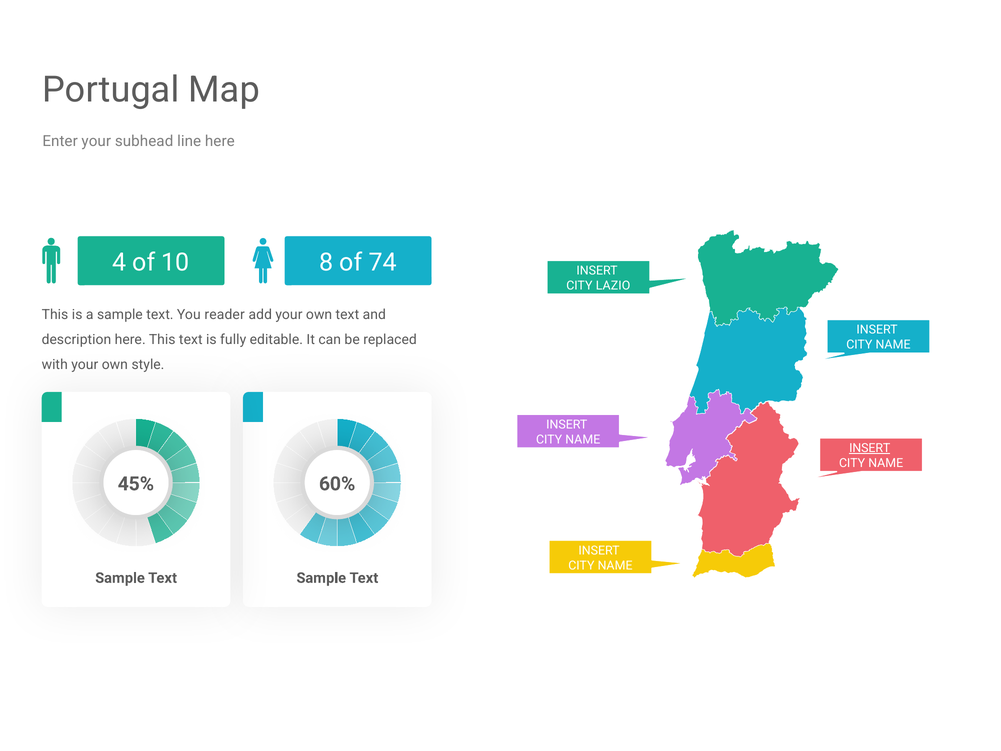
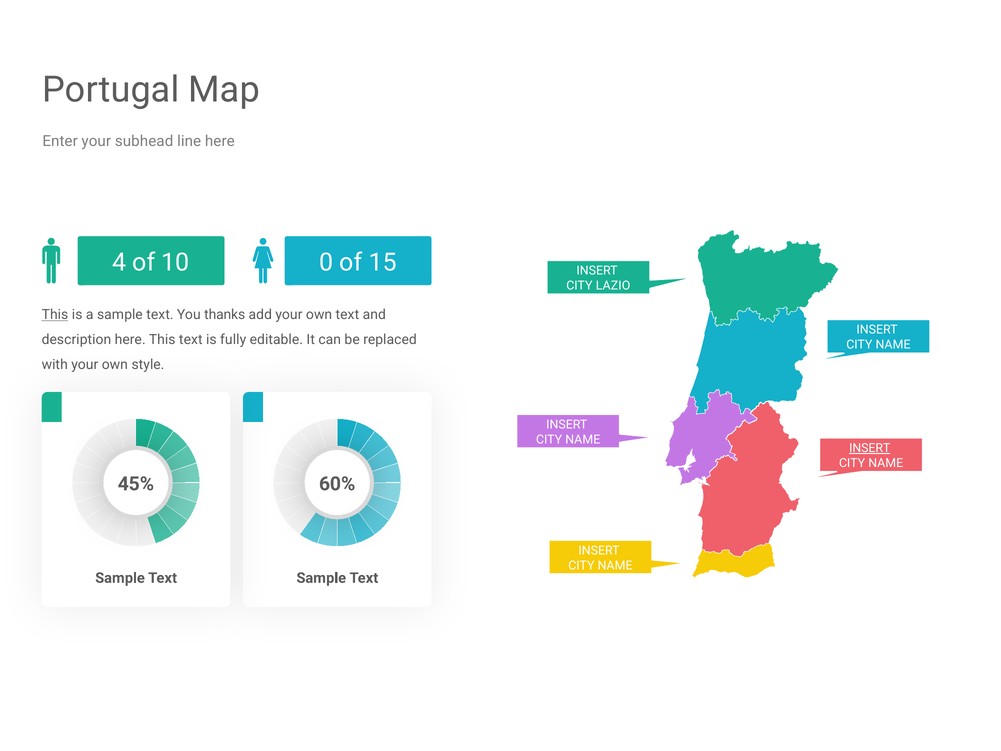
8: 8 -> 0 (326, 262)
74: 74 -> 15 (383, 262)
This underline: none -> present (55, 315)
reader: reader -> thanks (225, 315)
